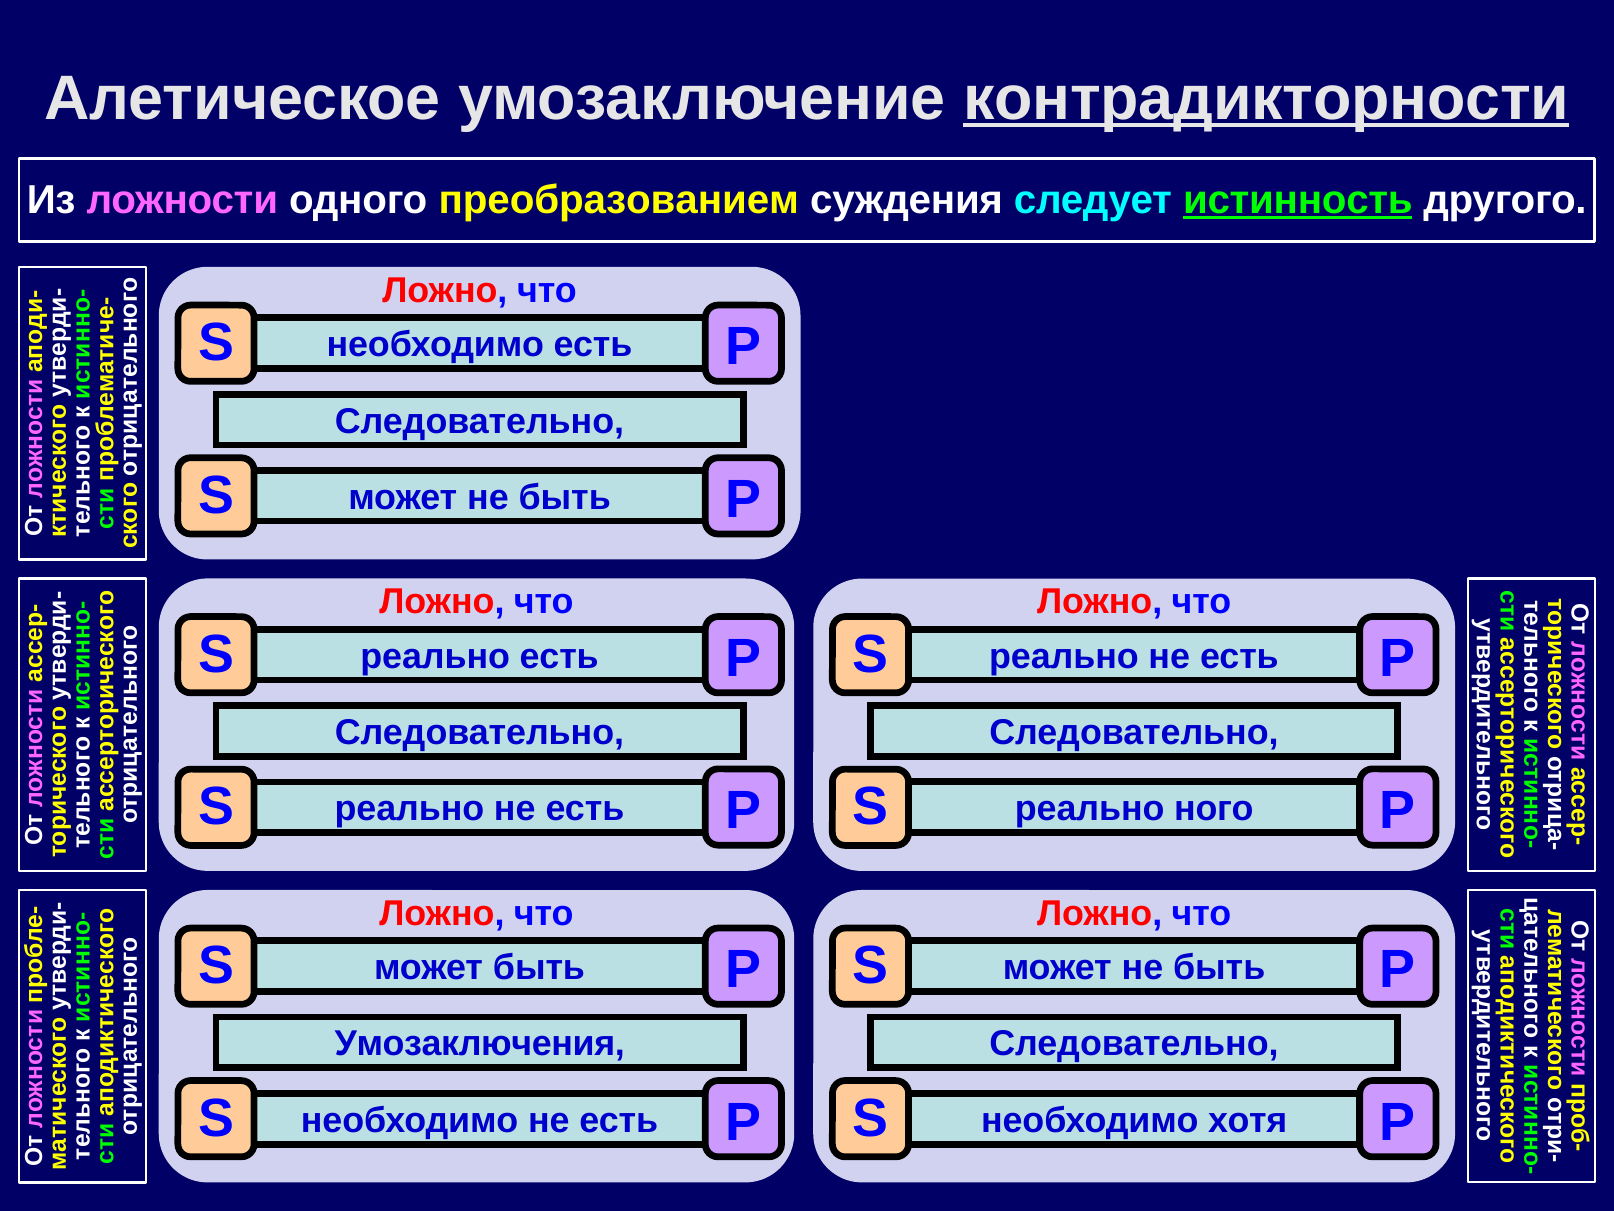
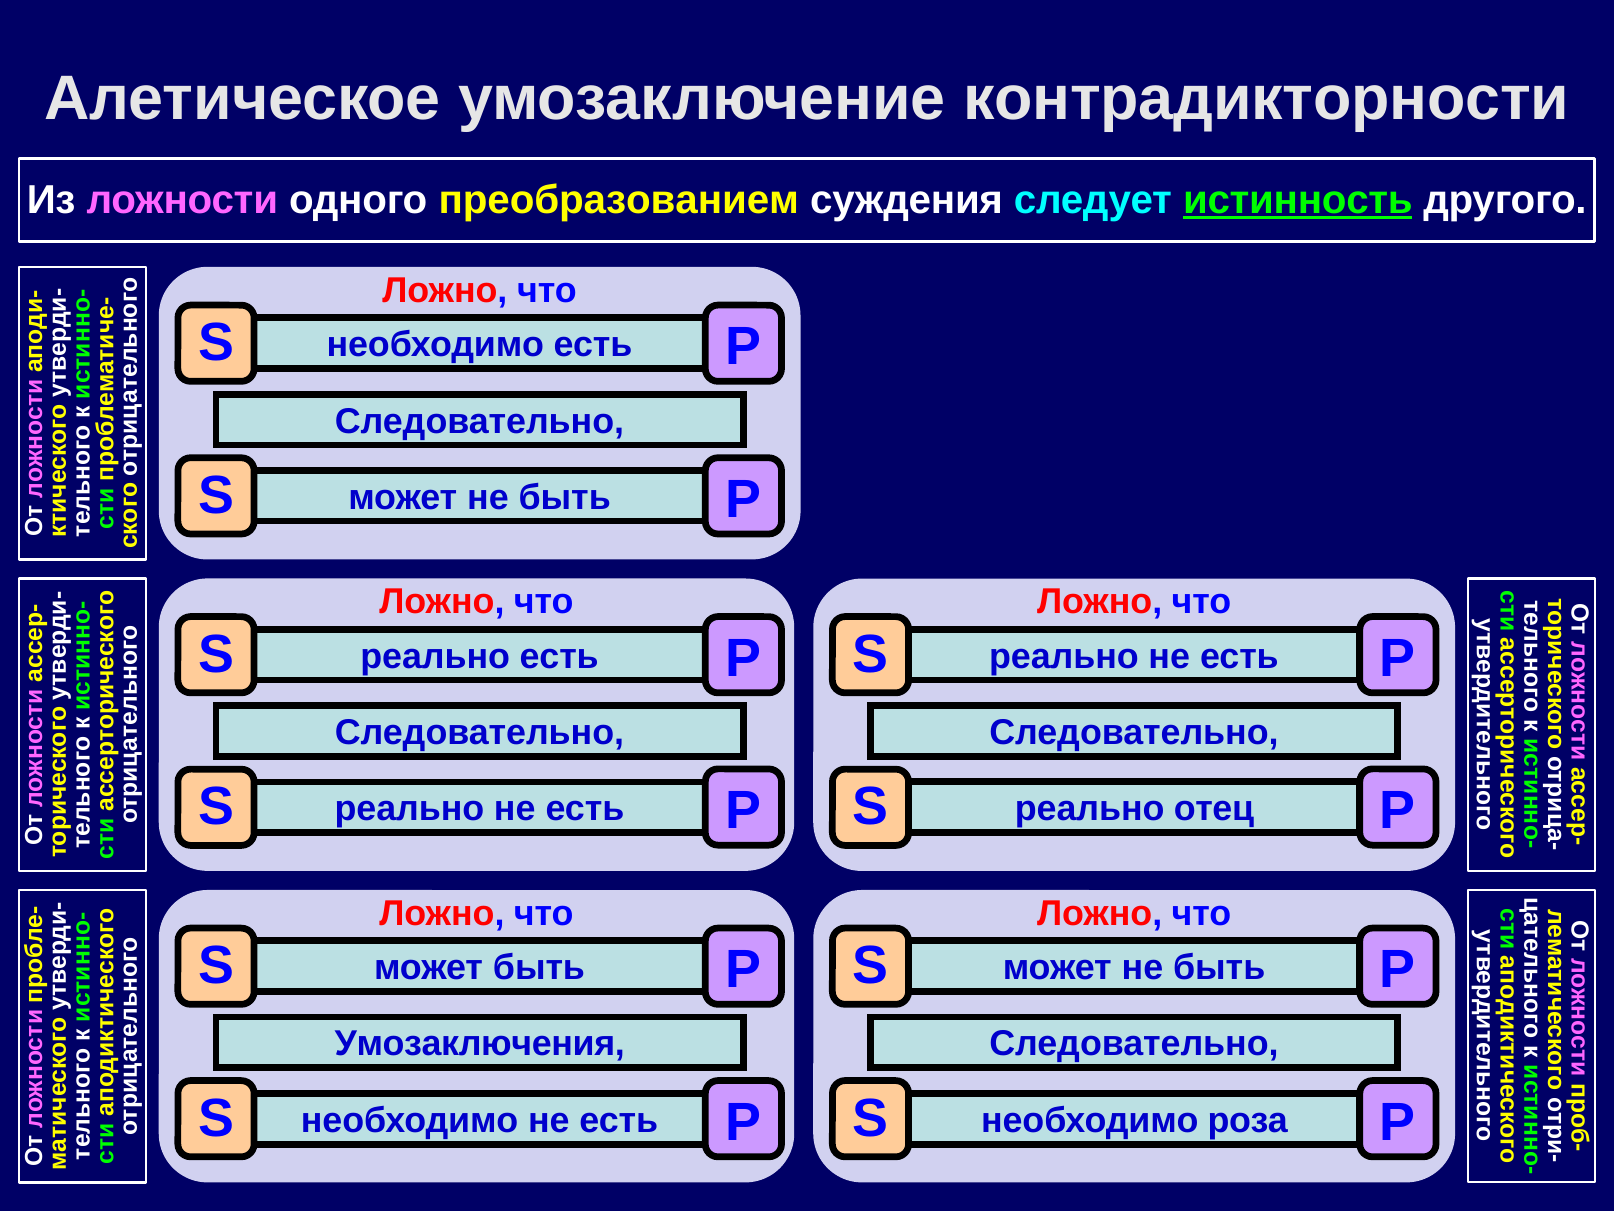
контрадикторности underline: present -> none (1266, 98)
ного: ного -> отец (1214, 809)
хотя: хотя -> роза (1248, 1120)
